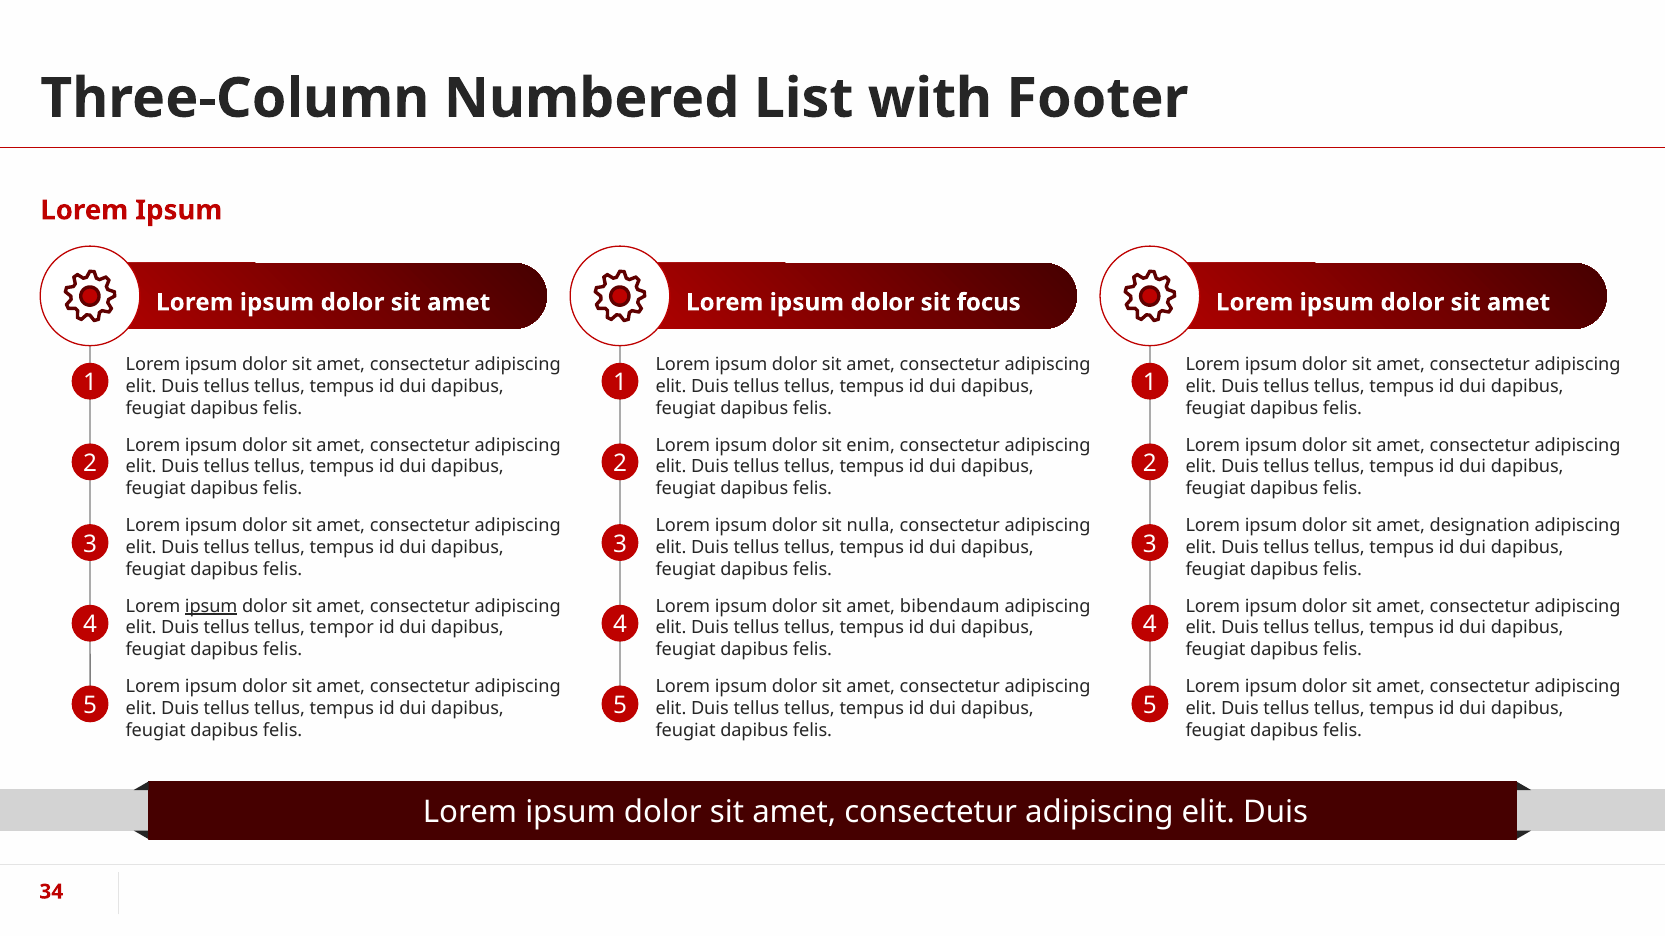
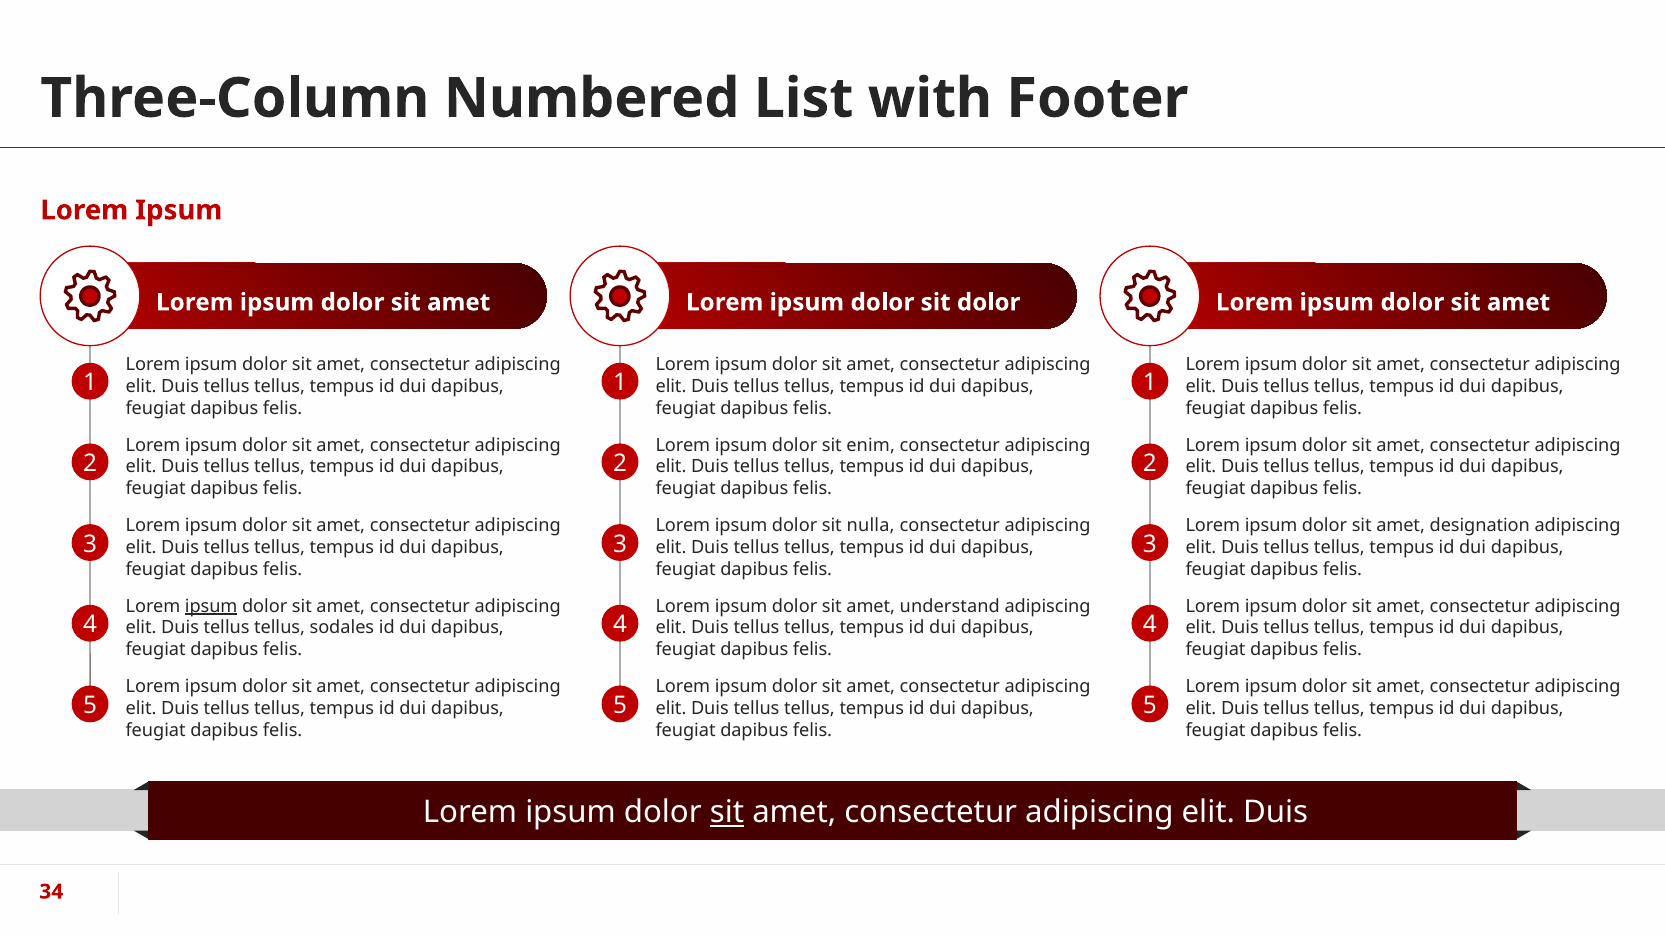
sit focus: focus -> dolor (989, 303)
bibendaum: bibendaum -> understand (950, 607)
tempor: tempor -> sodales (342, 628)
sit underline: none -> present (727, 813)
